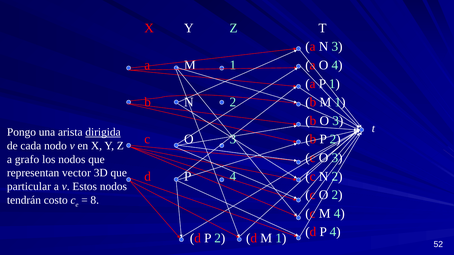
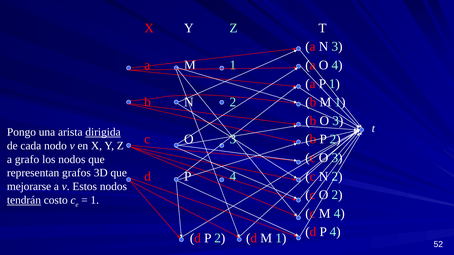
vector: vector -> grafos (76, 173)
particular: particular -> mejorarse (29, 187)
tendrán underline: none -> present (24, 200)
8: 8 -> 1 (95, 200)
